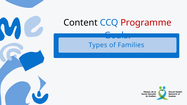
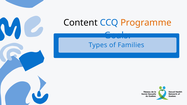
Programme colour: red -> orange (146, 23)
